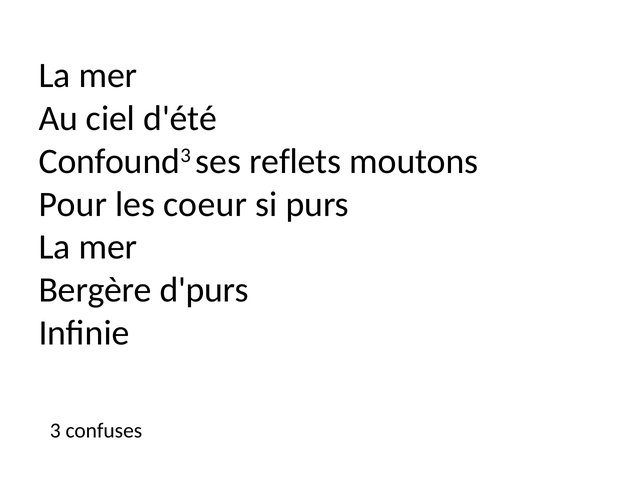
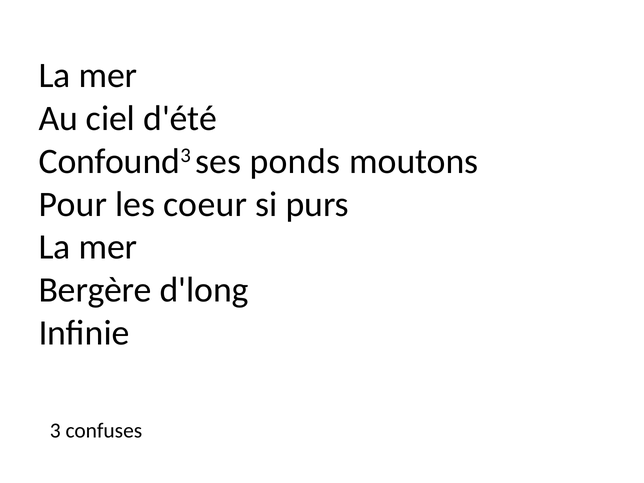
reflets: reflets -> ponds (295, 161)
d'purs: d'purs -> d'long (204, 290)
